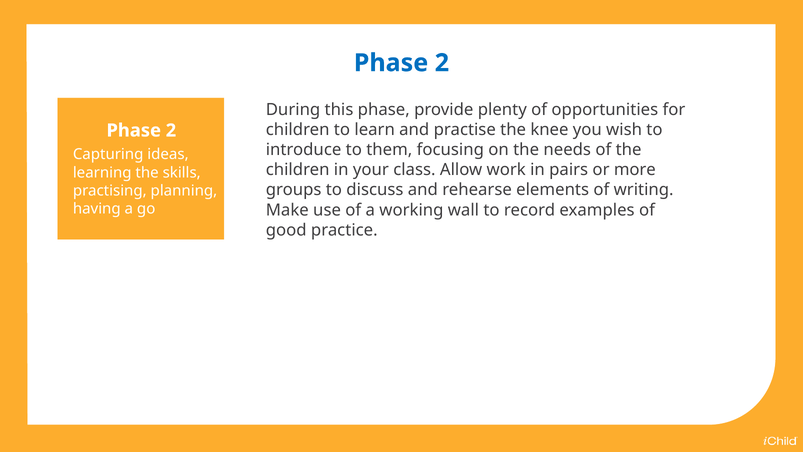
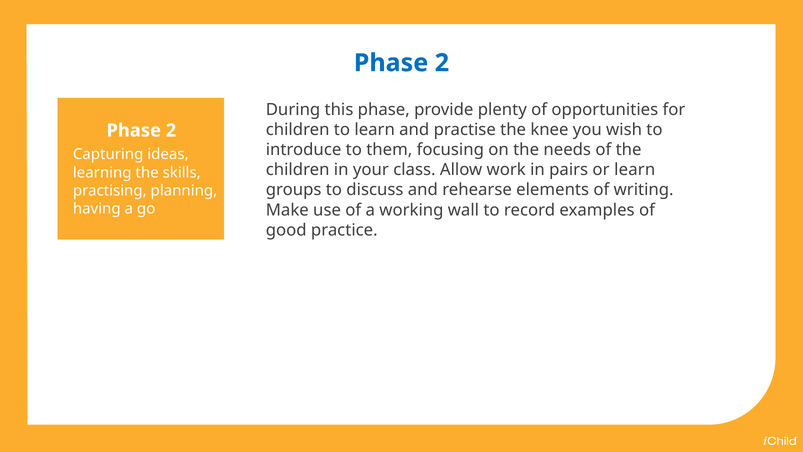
or more: more -> learn (635, 170)
